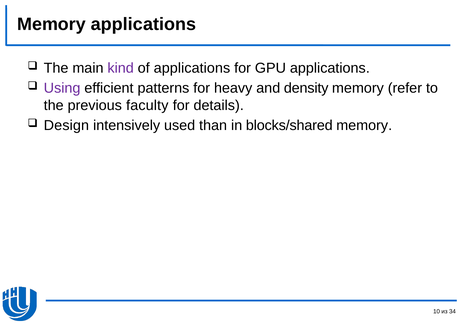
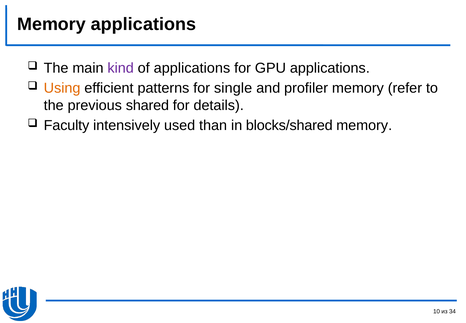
Using colour: purple -> orange (62, 88)
heavy: heavy -> single (233, 88)
density: density -> profiler (306, 88)
faculty: faculty -> shared (147, 105)
Design: Design -> Faculty (67, 125)
